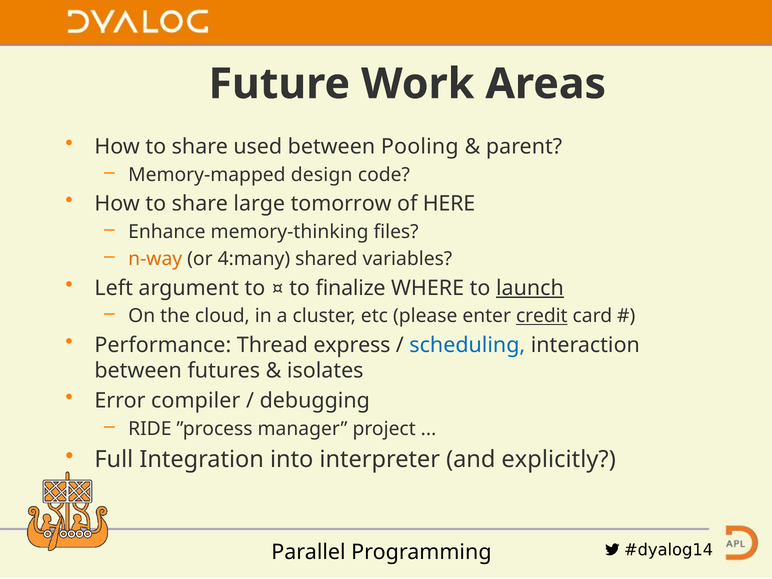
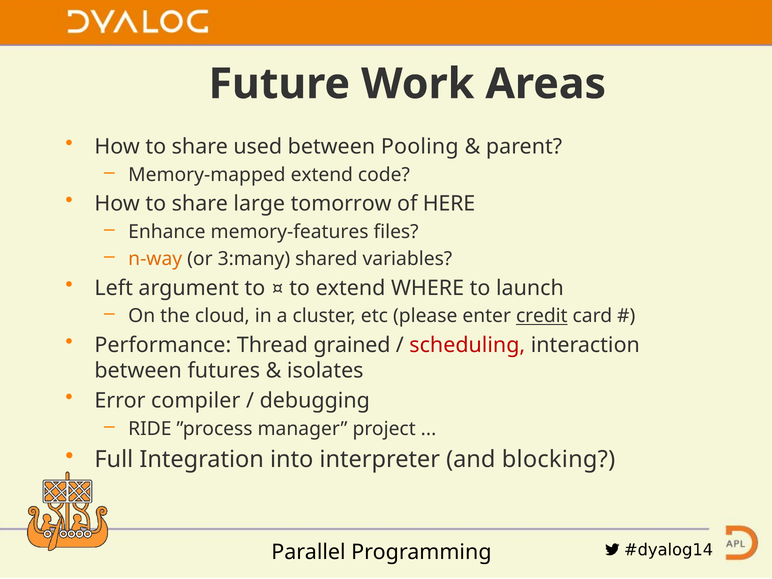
Memory-mapped design: design -> extend (322, 175)
memory-thinking: memory-thinking -> memory-features (290, 232)
4:many: 4:many -> 3:many (254, 259)
to finalize: finalize -> extend (351, 288)
launch underline: present -> none (530, 288)
express: express -> grained (352, 345)
scheduling colour: blue -> red (467, 345)
explicitly: explicitly -> blocking (559, 460)
